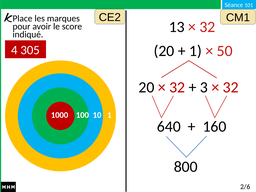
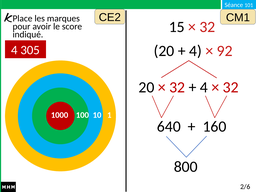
13: 13 -> 15 (177, 27)
1: 1 -> 4 (195, 51)
50: 50 -> 92 (225, 51)
3: 3 -> 4 (204, 87)
